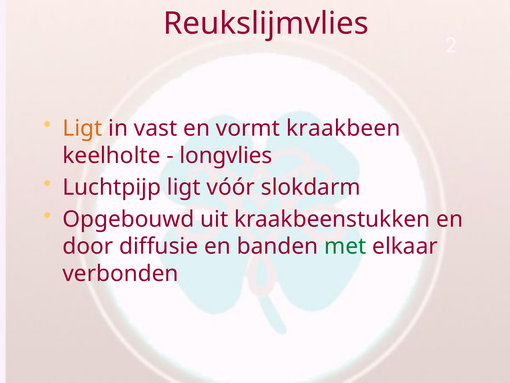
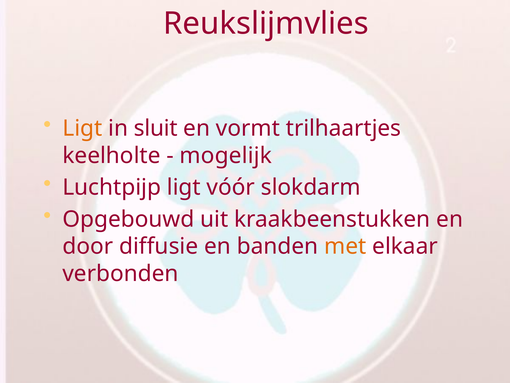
vast: vast -> sluit (156, 128)
kraakbeen: kraakbeen -> trilhaartjes (344, 128)
longvlies: longvlies -> mogelijk (226, 155)
met colour: green -> orange (345, 246)
